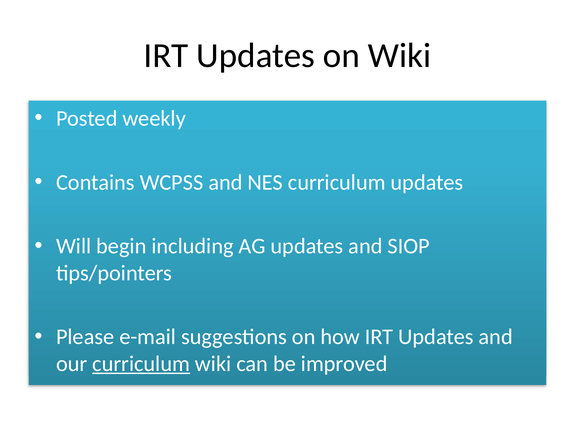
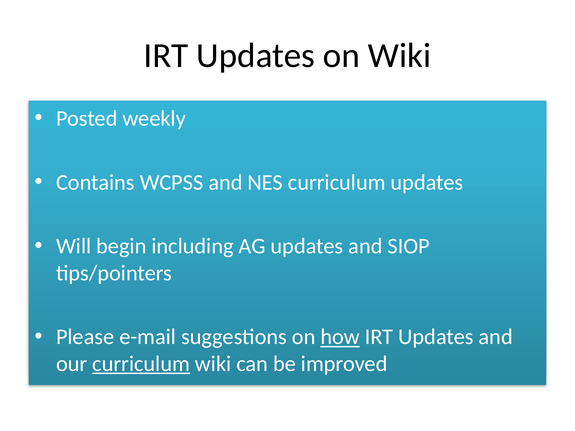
how underline: none -> present (340, 337)
